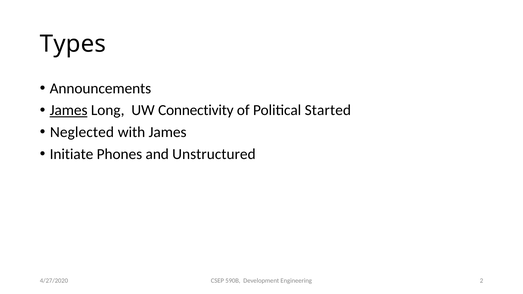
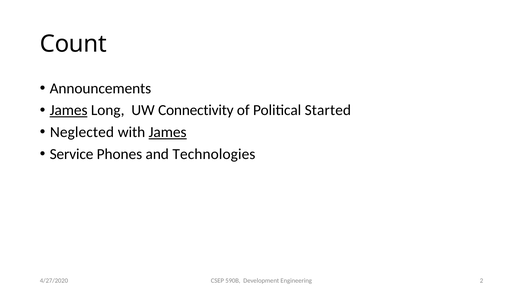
Types: Types -> Count (73, 44)
James underline: none -> present (168, 132)
Initiate: Initiate -> Service (72, 154)
Unstructured: Unstructured -> Technologies (214, 154)
